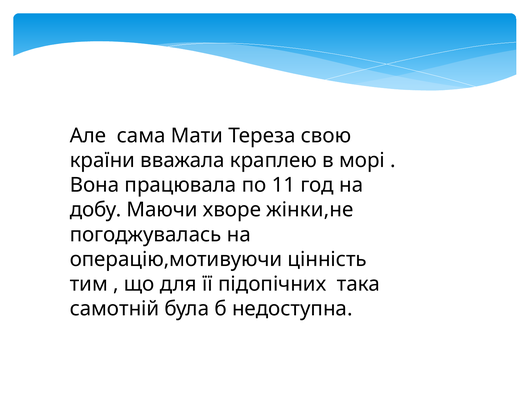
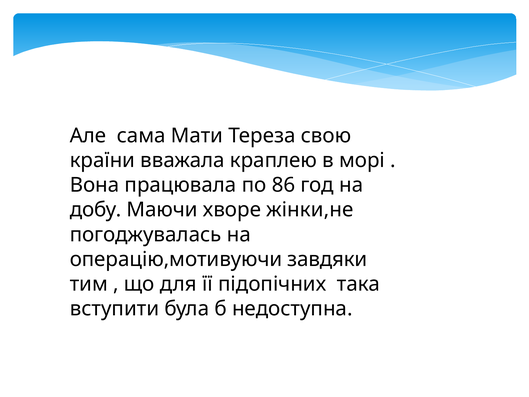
11: 11 -> 86 (283, 185)
цінність: цінність -> завдяки (327, 259)
самотній: самотній -> вступити (114, 309)
